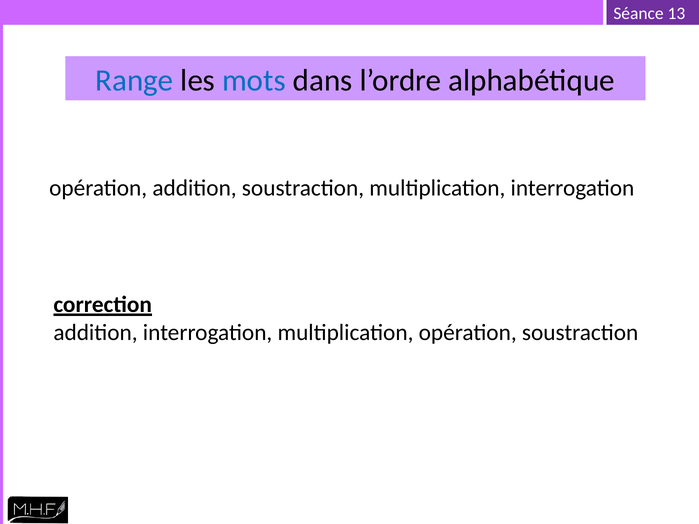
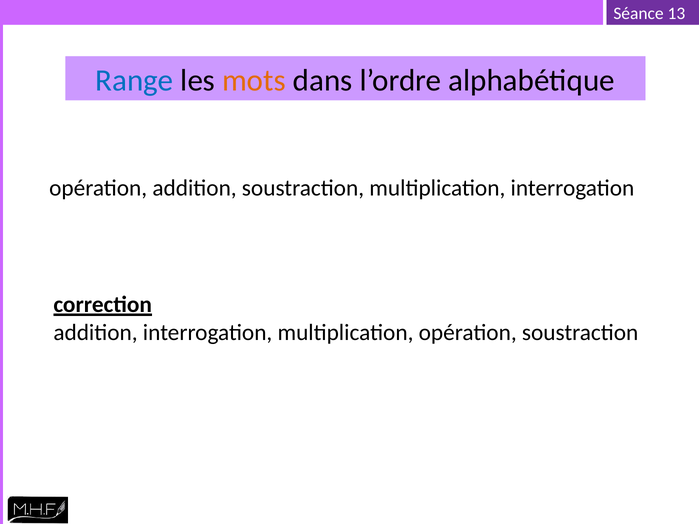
mots colour: blue -> orange (254, 80)
